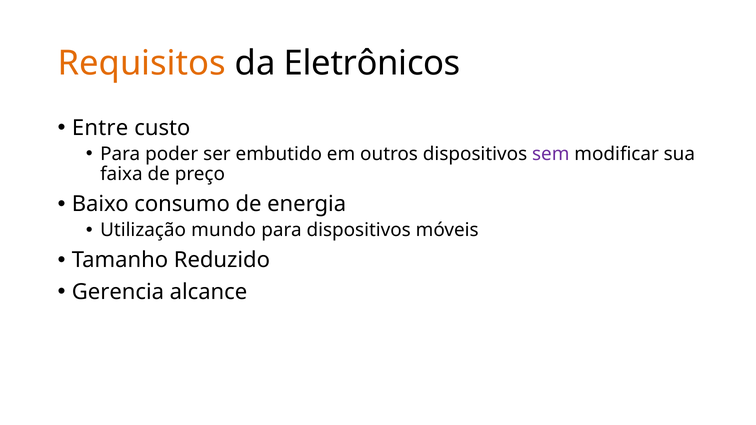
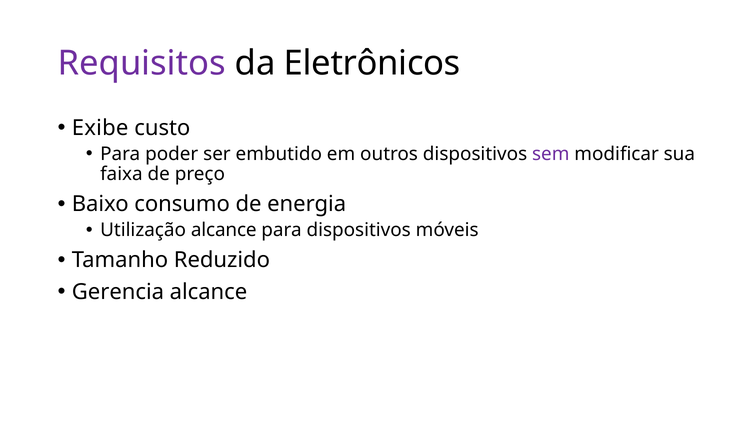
Requisitos colour: orange -> purple (142, 64)
Entre: Entre -> Exibe (100, 128)
Utilização mundo: mundo -> alcance (224, 230)
